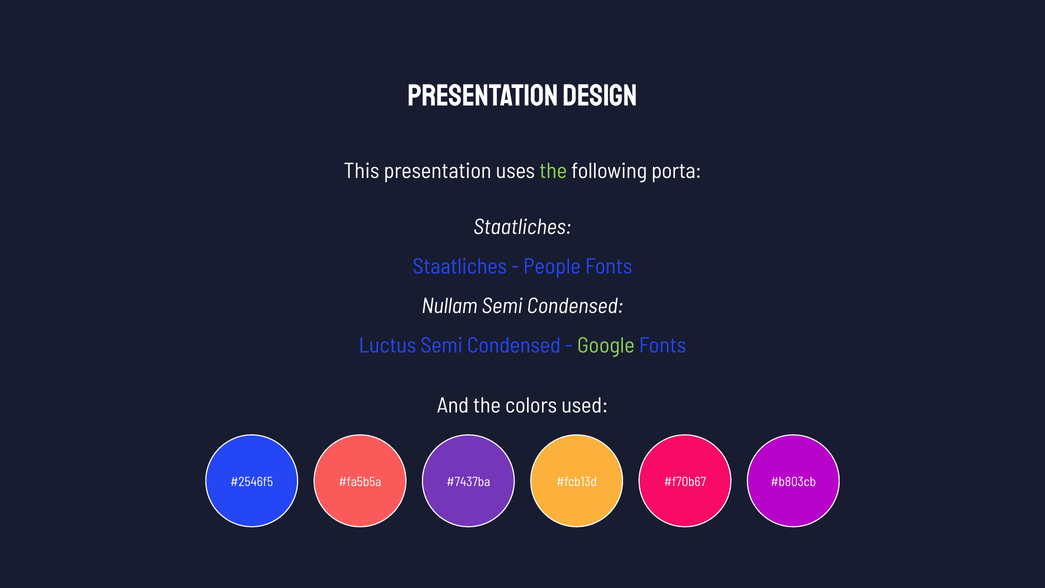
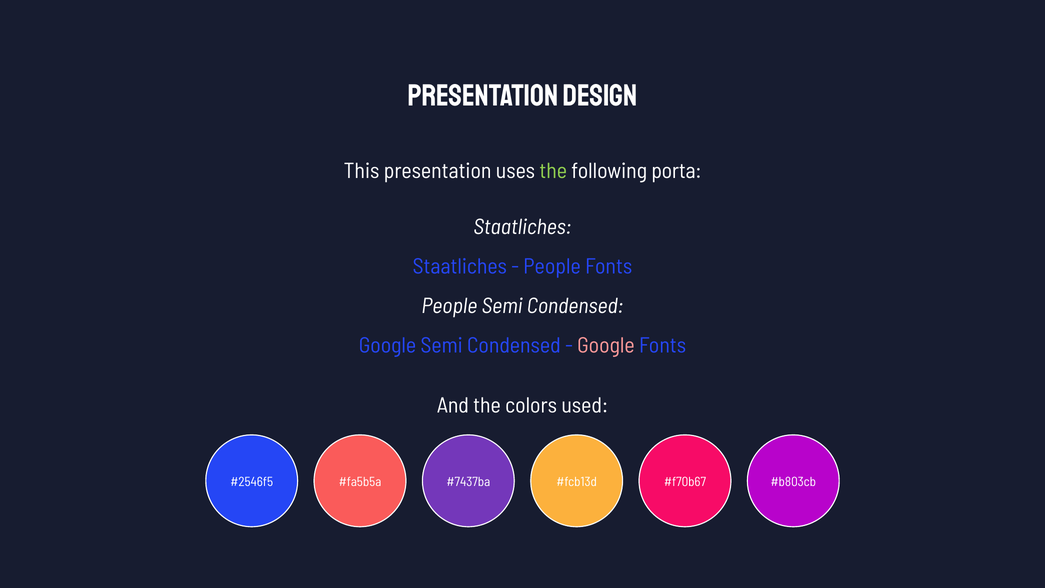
Nullam: Nullam -> People (449, 306)
Luctus: Luctus -> Google (387, 345)
Google colour: light green -> pink (606, 345)
